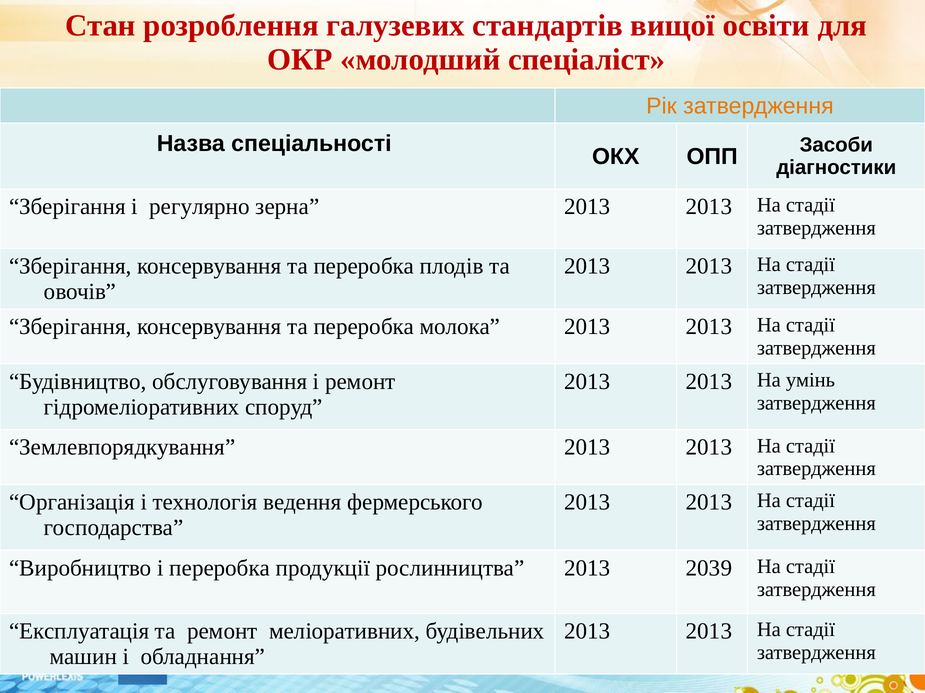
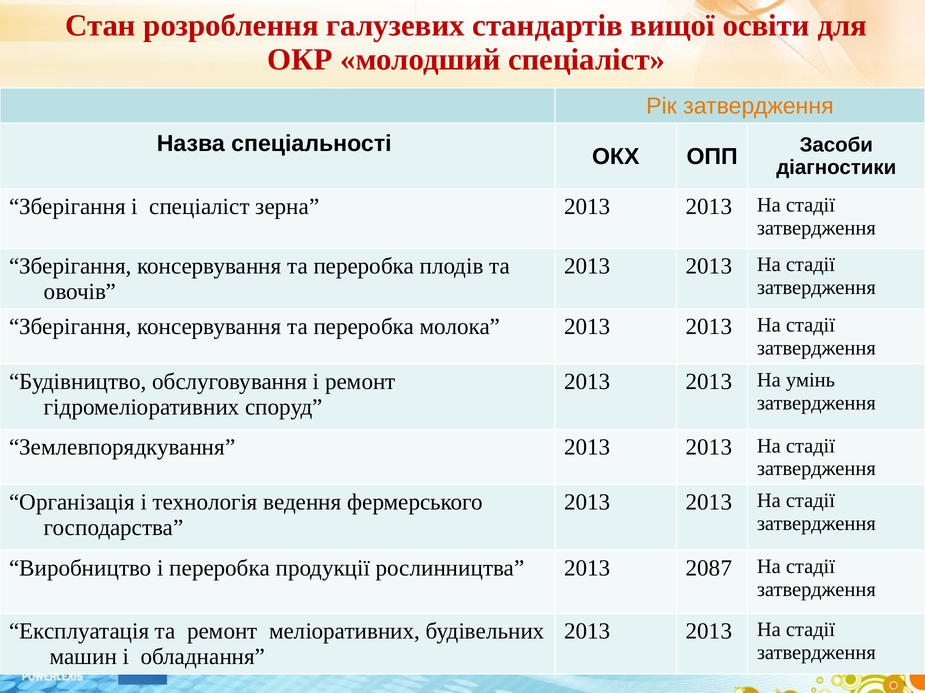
і регулярно: регулярно -> спеціаліст (200, 207)
2039: 2039 -> 2087 (709, 569)
